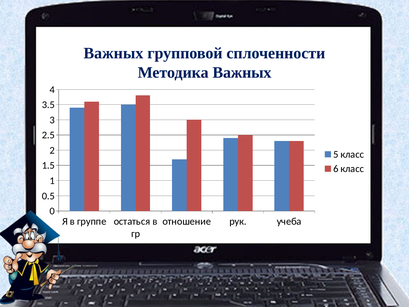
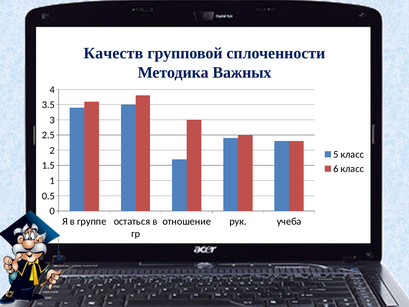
Важных: Важных -> Качеств (113, 53)
